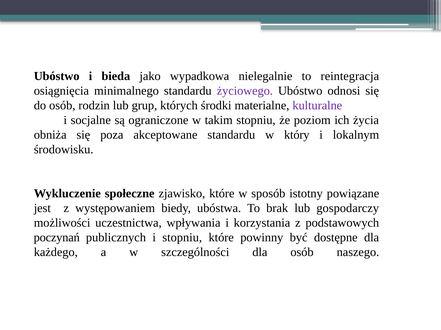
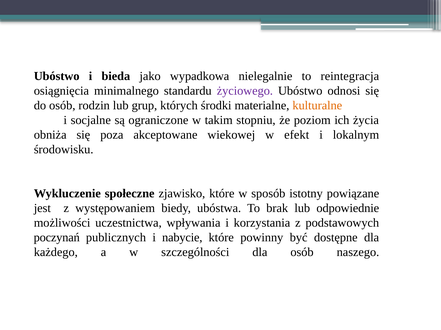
kulturalne colour: purple -> orange (317, 106)
akceptowane standardu: standardu -> wiekowej (231, 135)
który: który -> efekt (297, 135)
gospodarczy: gospodarczy -> odpowiednie (348, 209)
i stopniu: stopniu -> nabycie (182, 238)
